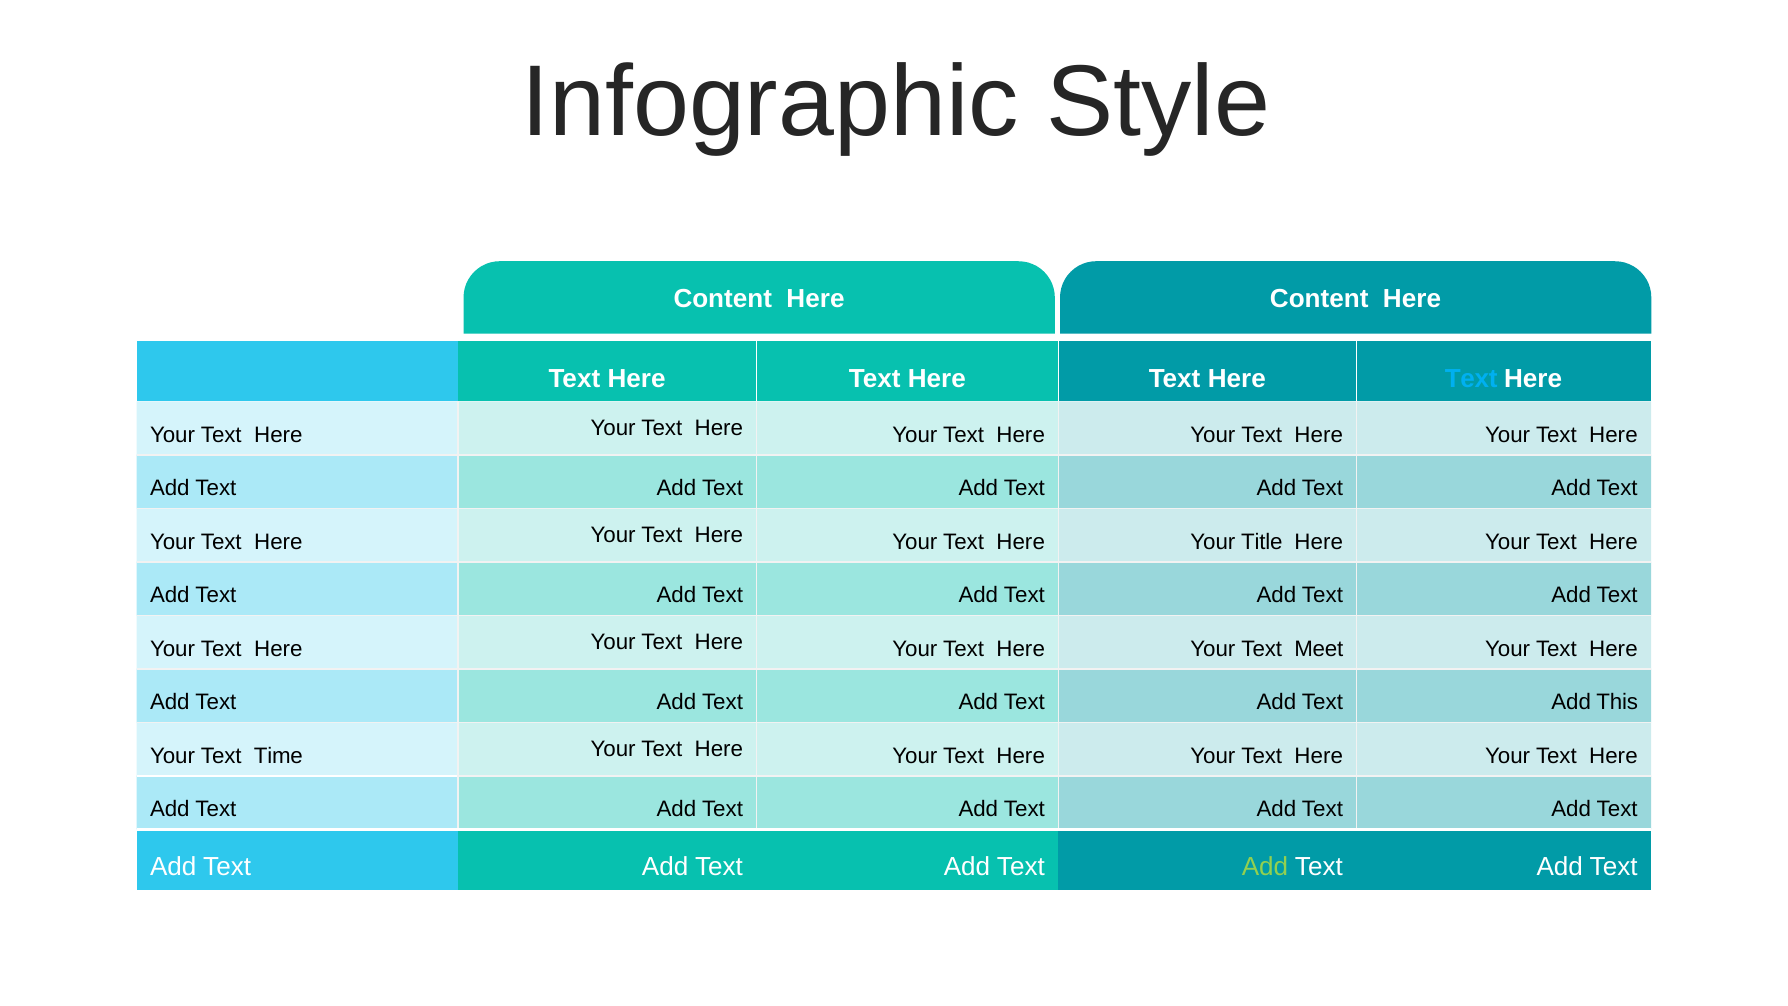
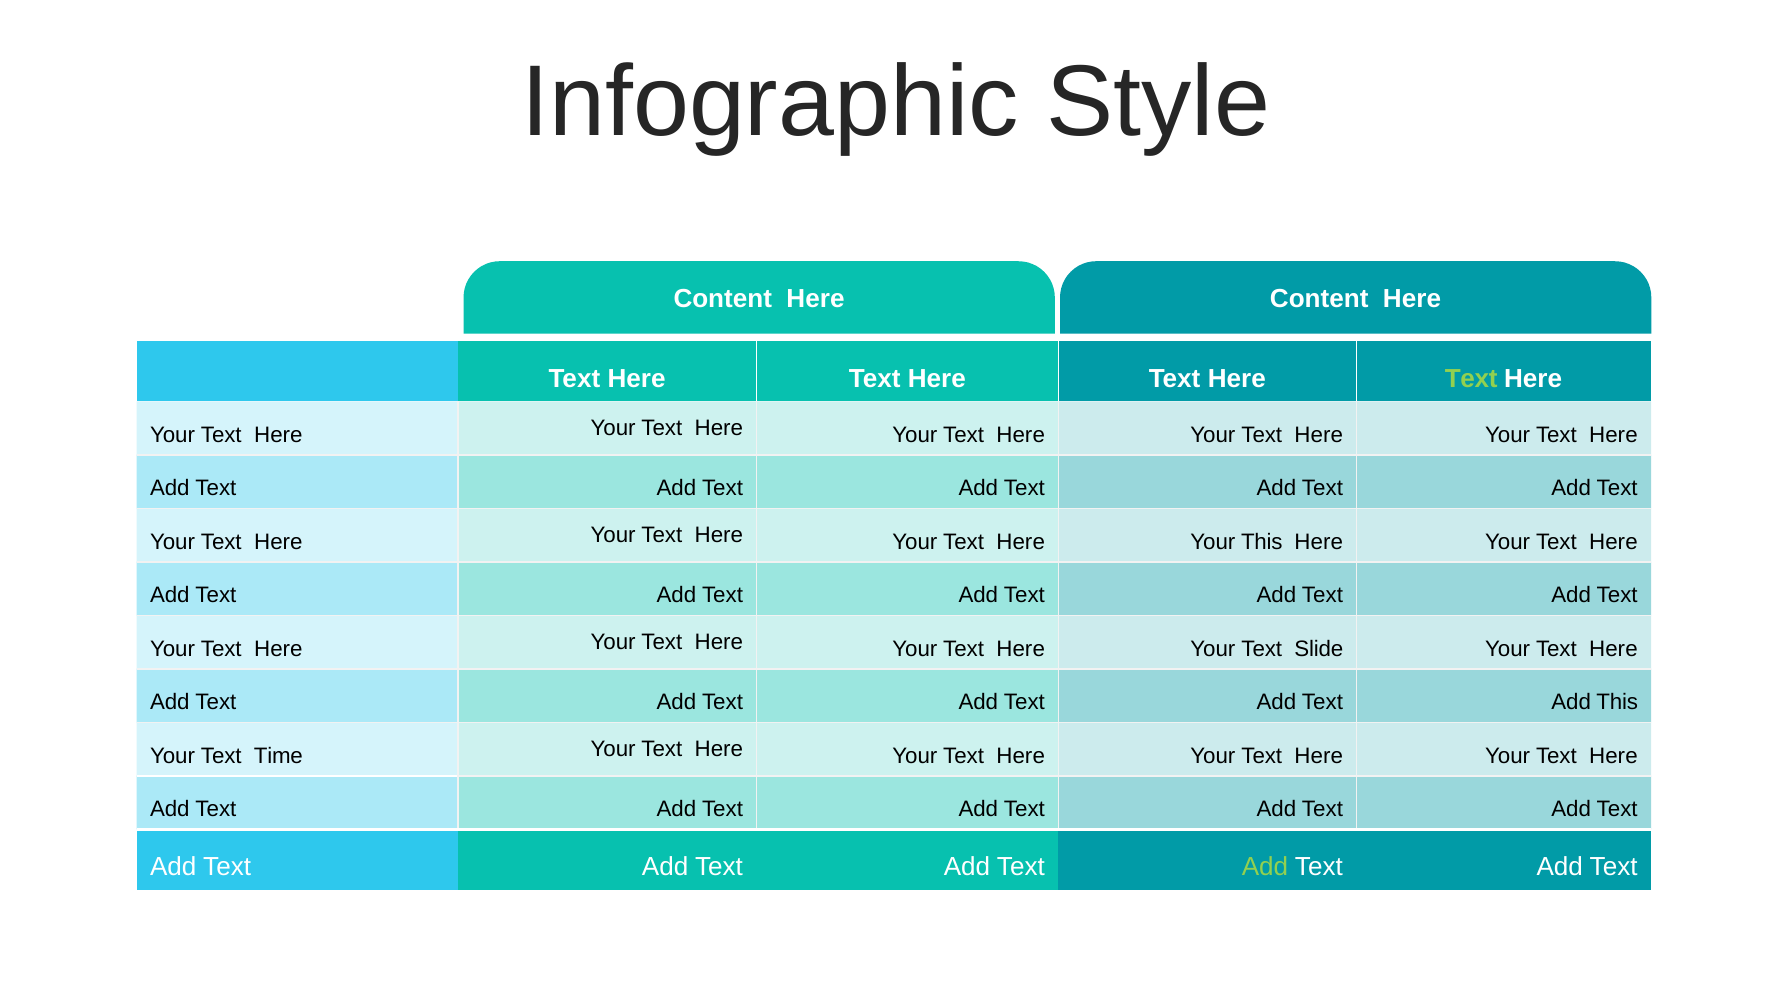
Text colour: light blue -> light green (1471, 379)
Your Title: Title -> This (1262, 542)
Meet: Meet -> Slide (1319, 649)
